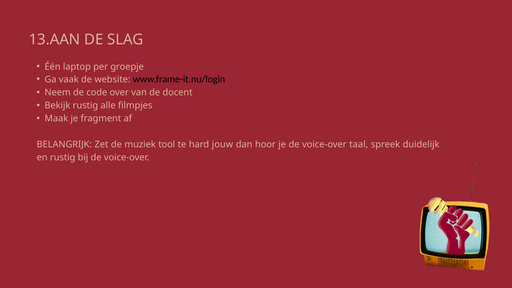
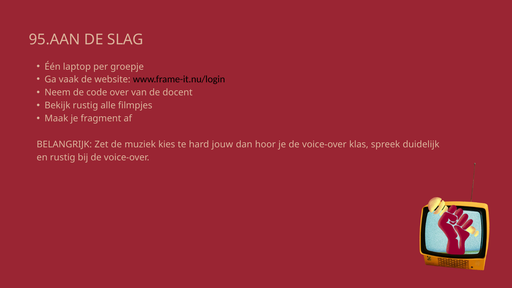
13.AAN: 13.AAN -> 95.AAN (55, 40)
tool: tool -> kies (167, 144)
taal: taal -> klas (359, 144)
